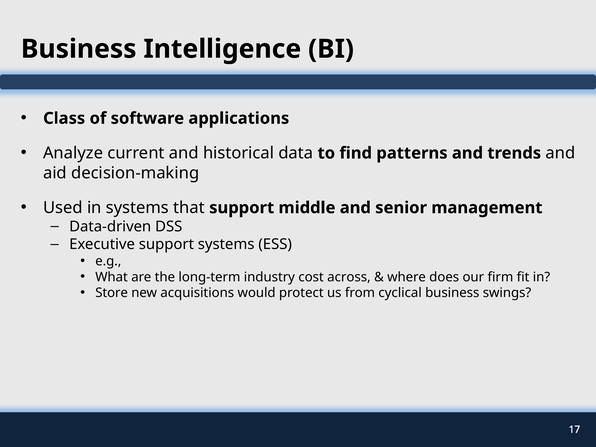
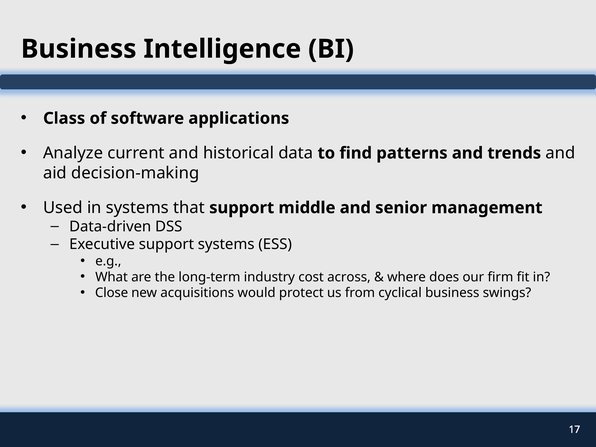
Store: Store -> Close (112, 293)
